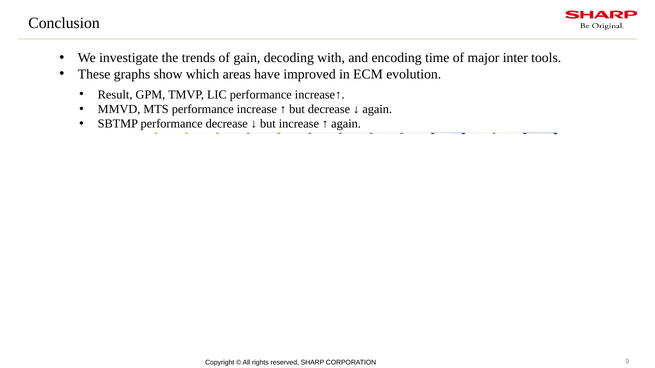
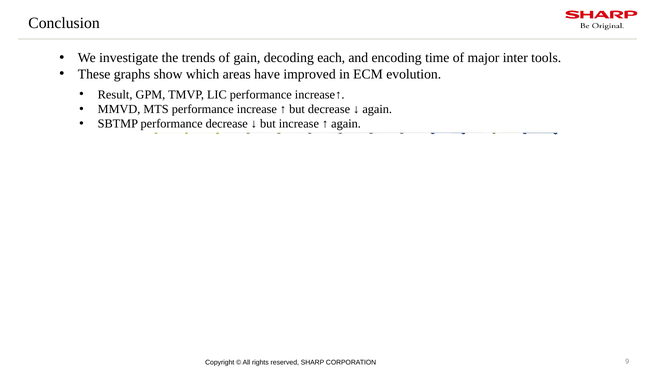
with: with -> each (331, 58)
